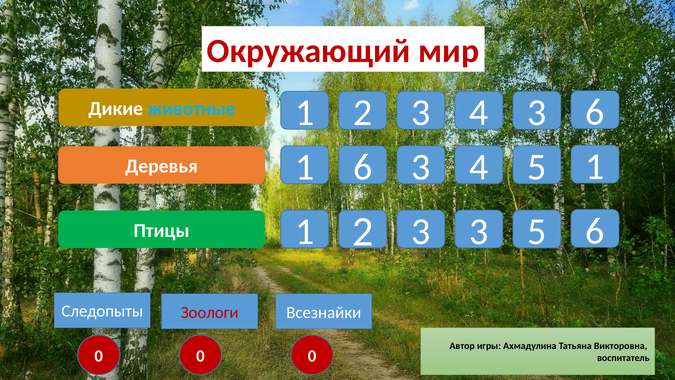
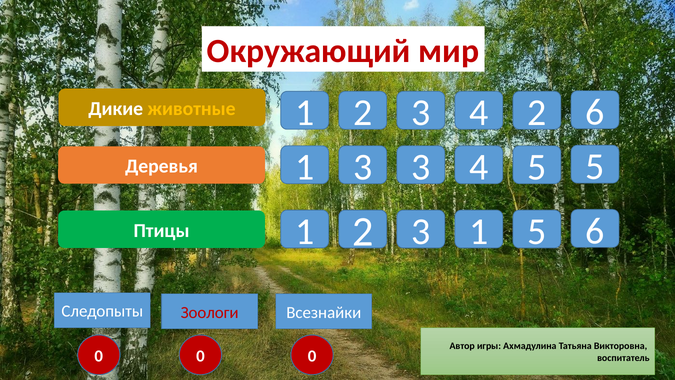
4 3: 3 -> 2 (537, 113)
животные colour: light blue -> yellow (192, 109)
1 6: 6 -> 3 (363, 167)
5 1: 1 -> 5 (595, 167)
3 3: 3 -> 1 (479, 231)
